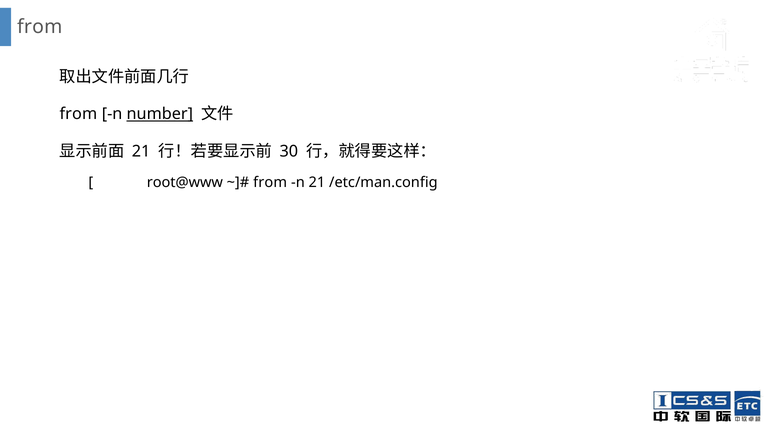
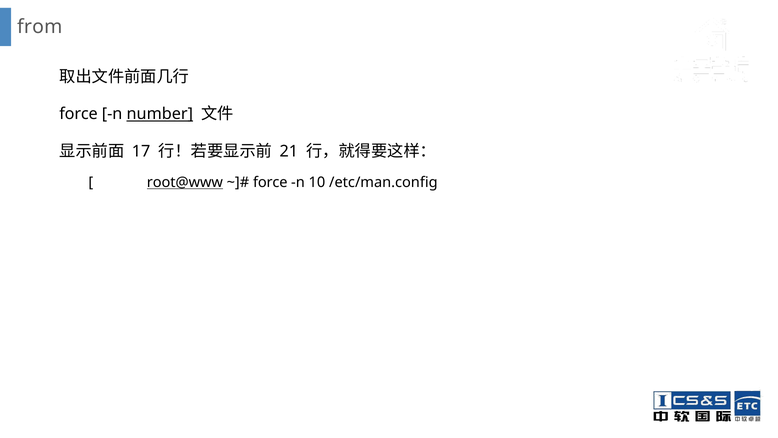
from: from -> force (79, 114)
21: 21 -> 17 (141, 151)
30: 30 -> 21 (289, 151)
root@www underline: none -> present (185, 182)
from: from -> force (270, 182)
n 21: 21 -> 10 (317, 182)
